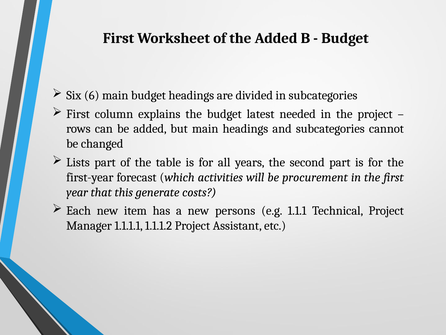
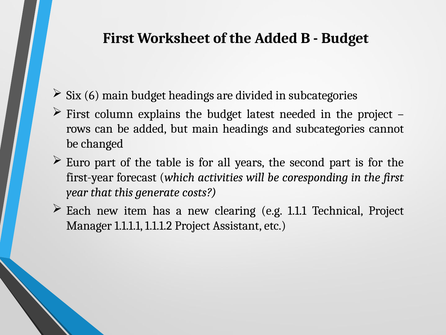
Lists: Lists -> Euro (78, 162)
procurement: procurement -> coresponding (315, 177)
persons: persons -> clearing (235, 211)
